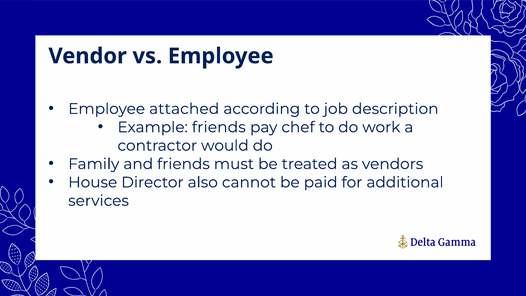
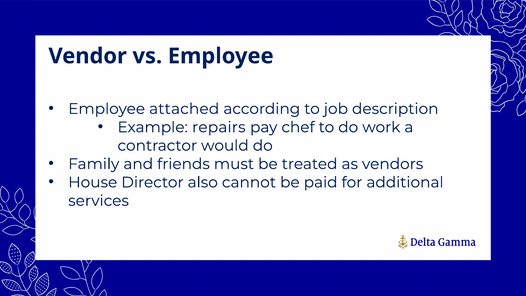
Example friends: friends -> repairs (219, 127)
